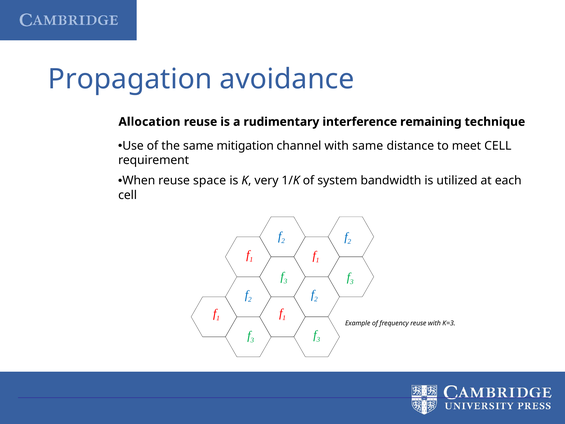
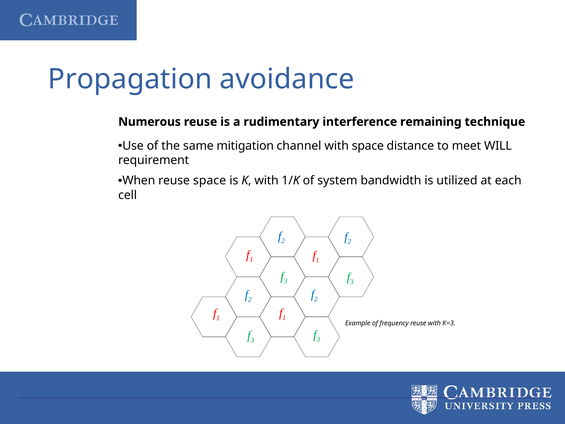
Allocation: Allocation -> Numerous (150, 122)
with same: same -> space (368, 146)
meet CELL: CELL -> WILL (498, 146)
K very: very -> with (267, 181)
